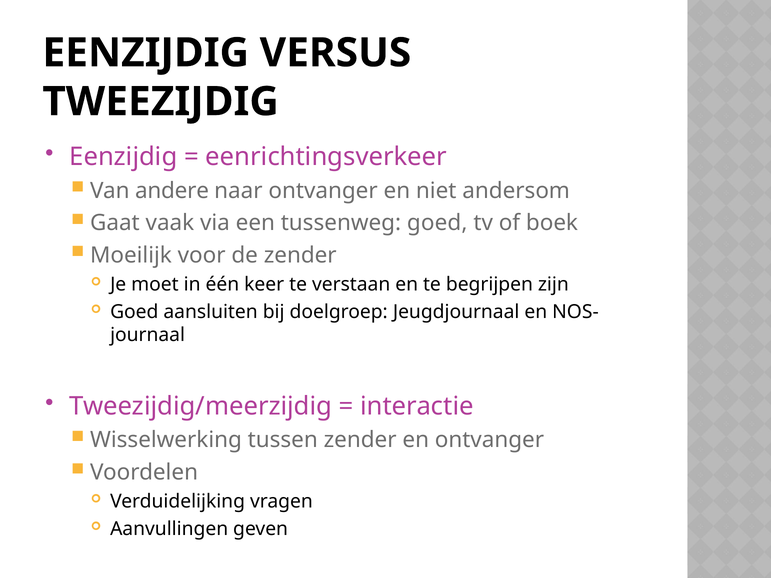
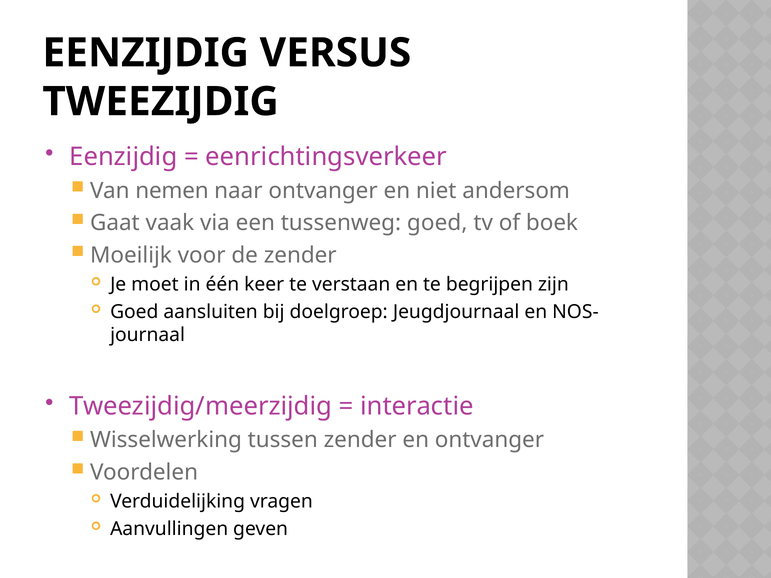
andere: andere -> nemen (172, 191)
